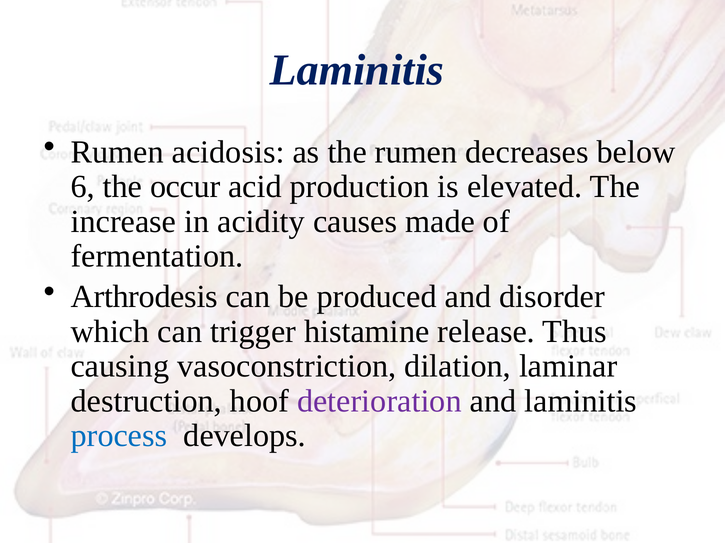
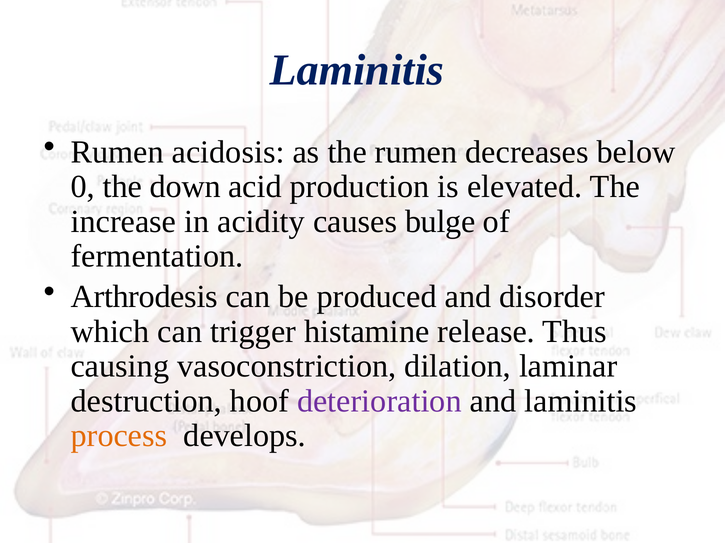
6: 6 -> 0 (83, 187)
occur: occur -> down (185, 187)
made: made -> bulge (440, 222)
process colour: blue -> orange (119, 436)
